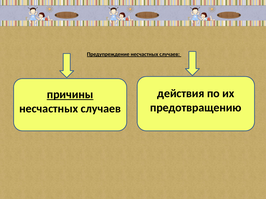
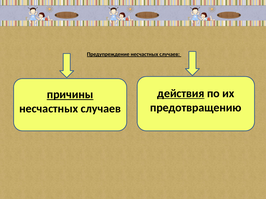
действия underline: none -> present (181, 94)
